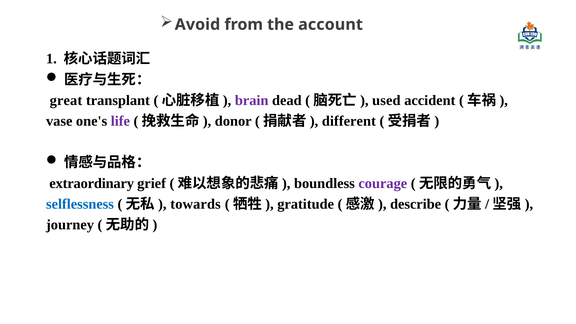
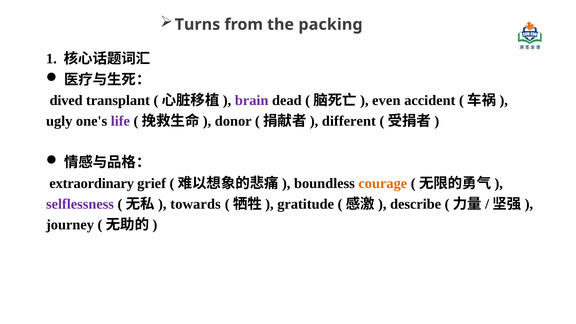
Avoid: Avoid -> Turns (197, 25)
account: account -> packing (331, 25)
great: great -> dived (66, 100)
used: used -> even (386, 100)
vase: vase -> ugly (59, 121)
courage colour: purple -> orange (383, 183)
selflessness colour: blue -> purple (80, 204)
